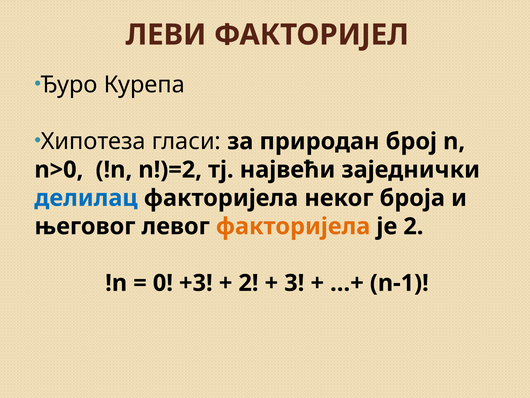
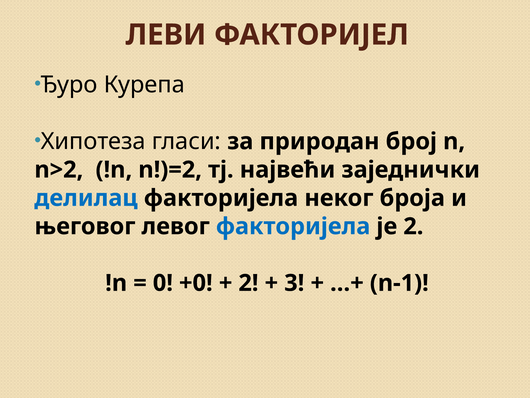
n>0: n>0 -> n>2 (59, 170)
факторијела colour: orange -> blue (293, 226)
+3: +3 -> +0 (196, 283)
